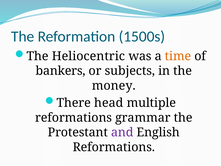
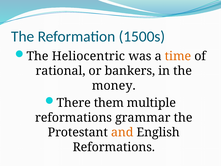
bankers: bankers -> rational (61, 71)
subjects: subjects -> bankers (130, 71)
head: head -> them (109, 103)
and colour: purple -> orange (122, 132)
